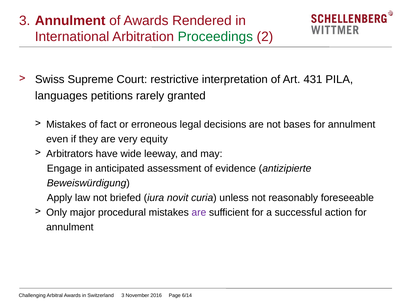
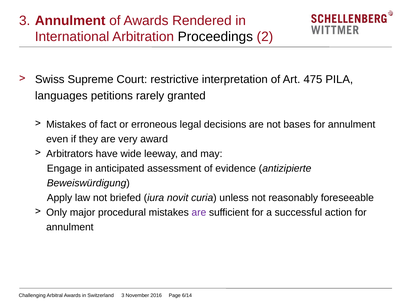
Proceedings colour: green -> black (215, 37)
431: 431 -> 475 (313, 79)
equity: equity -> award (154, 139)
